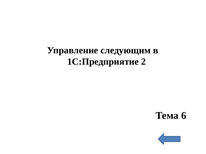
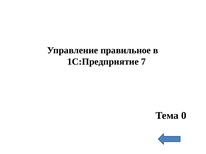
следующим: следующим -> правильное (126, 51)
2: 2 -> 7 (144, 62)
6: 6 -> 0 (184, 116)
